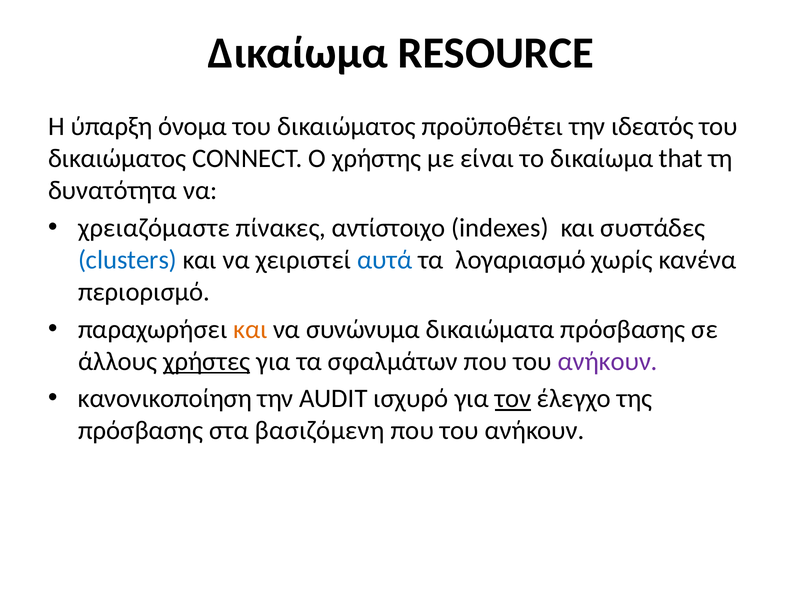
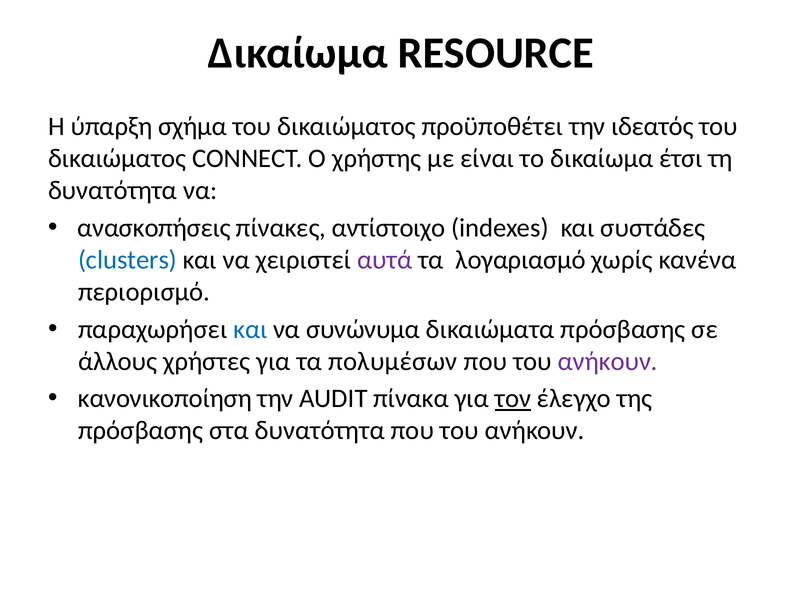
όνομα: όνομα -> σχήμα (193, 127)
that: that -> έτσι (681, 159)
χρειαζόμαστε: χρειαζόμαστε -> ανασκοπήσεις (154, 228)
αυτά colour: blue -> purple (385, 260)
και colour: orange -> blue (250, 329)
χρήστες underline: present -> none (207, 361)
σφαλμάτων: σφαλμάτων -> πολυμέσων (393, 361)
ισχυρό: ισχυρό -> πίνακα (411, 399)
στα βασιζόμενη: βασιζόμενη -> δυνατότητα (320, 431)
